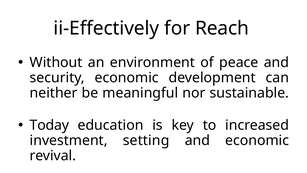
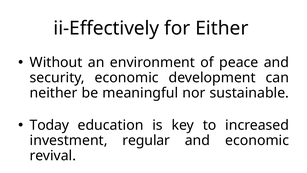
Reach: Reach -> Either (222, 28)
setting: setting -> regular (146, 140)
